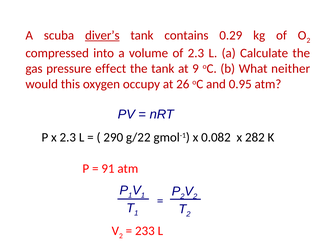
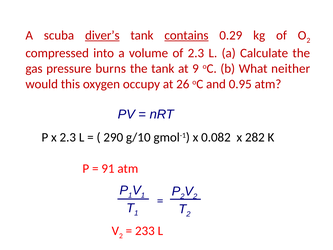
contains underline: none -> present (186, 35)
effect: effect -> burns (111, 69)
g/22: g/22 -> g/10 (138, 137)
